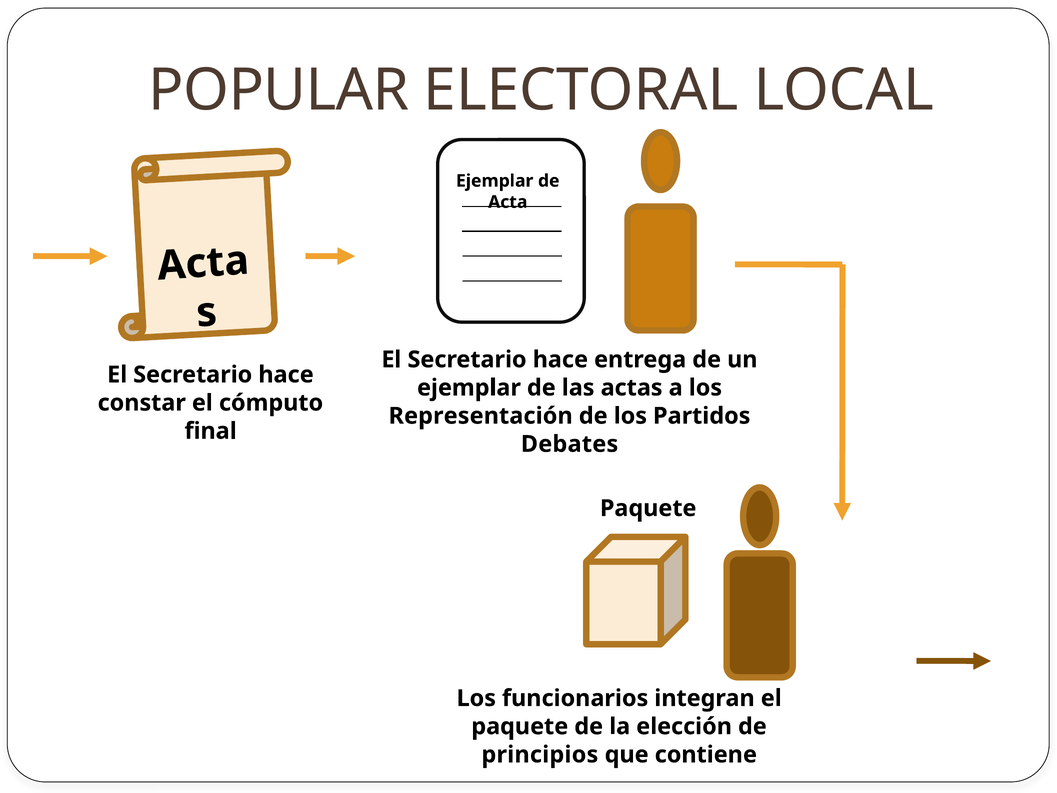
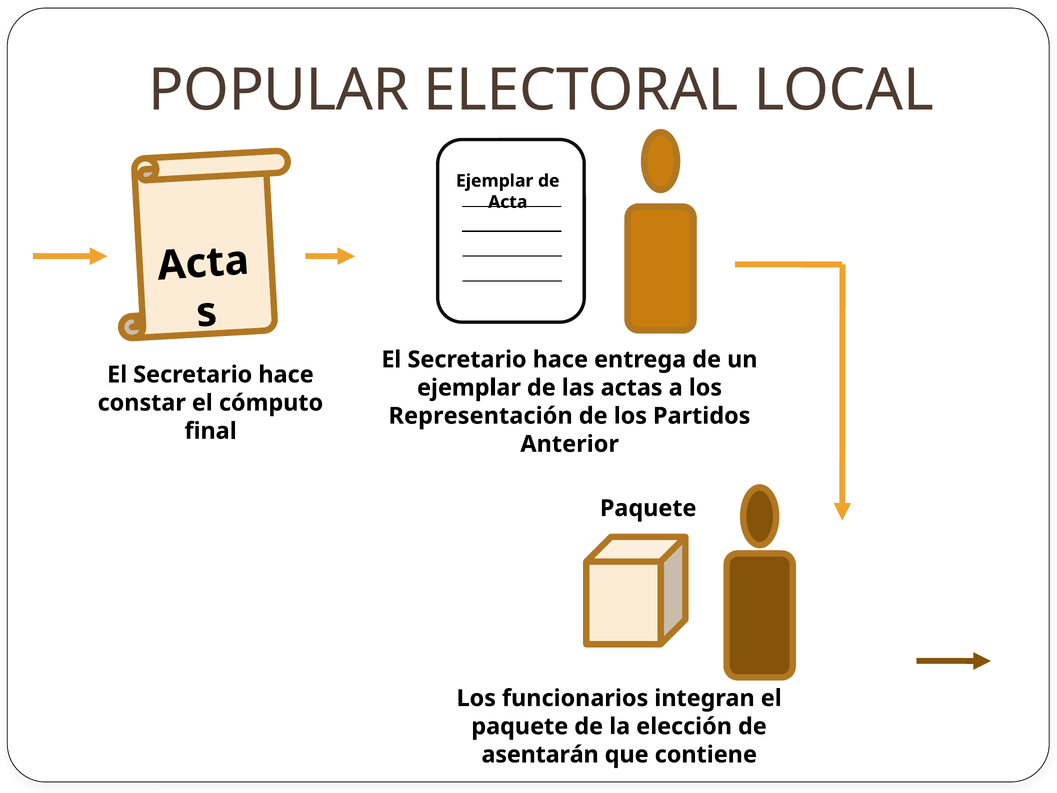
Debates: Debates -> Anterior (570, 444)
principios: principios -> asentarán (540, 754)
